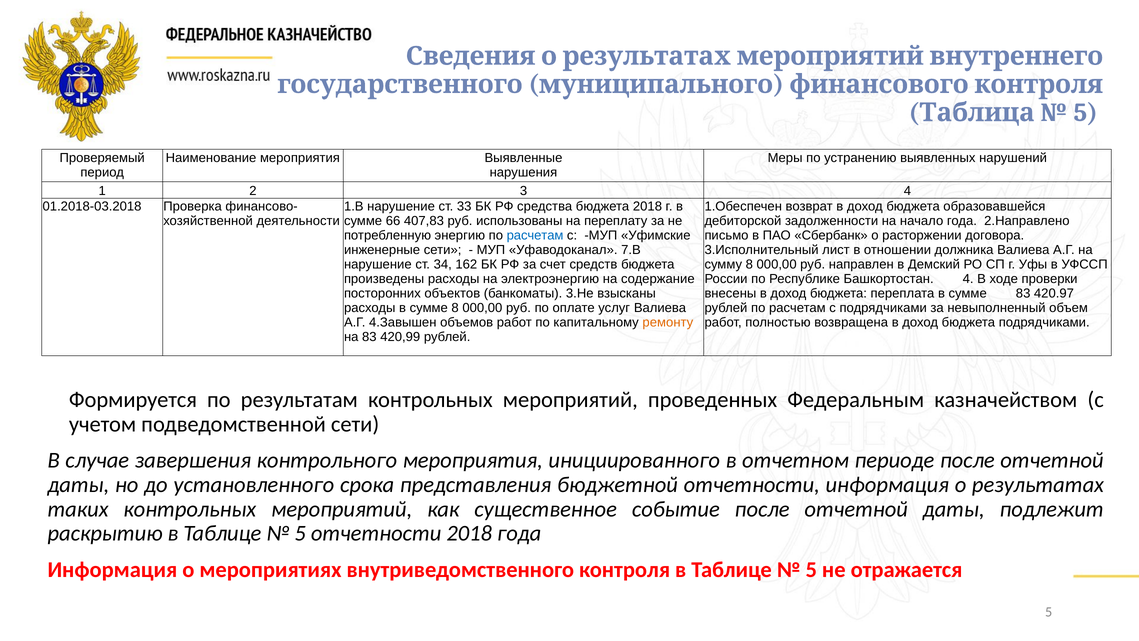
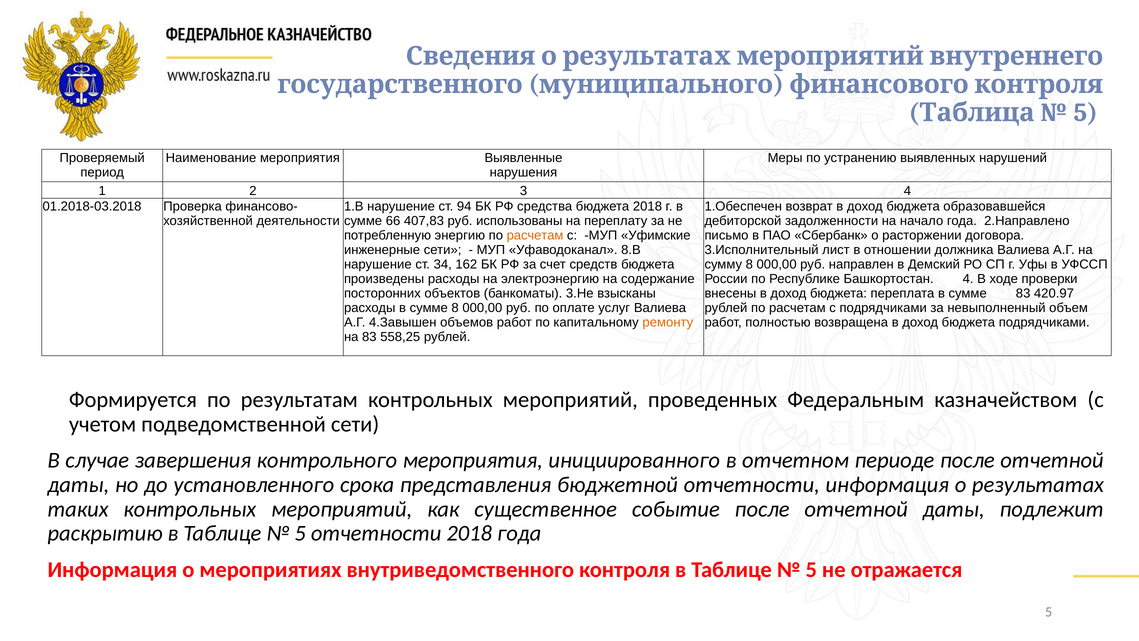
33: 33 -> 94 (464, 206)
расчетам colour: blue -> orange (535, 235)
7.В: 7.В -> 8.В (631, 250)
420,99: 420,99 -> 558,25 (400, 337)
